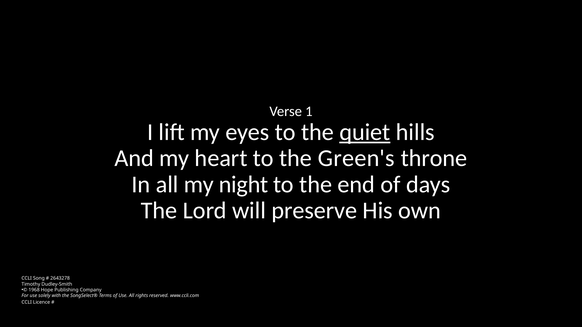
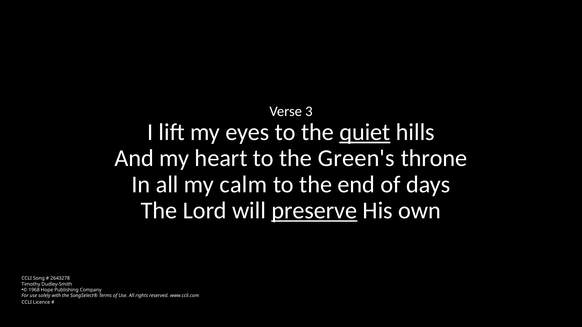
1: 1 -> 3 (309, 111)
night: night -> calm (243, 185)
preserve underline: none -> present (314, 211)
